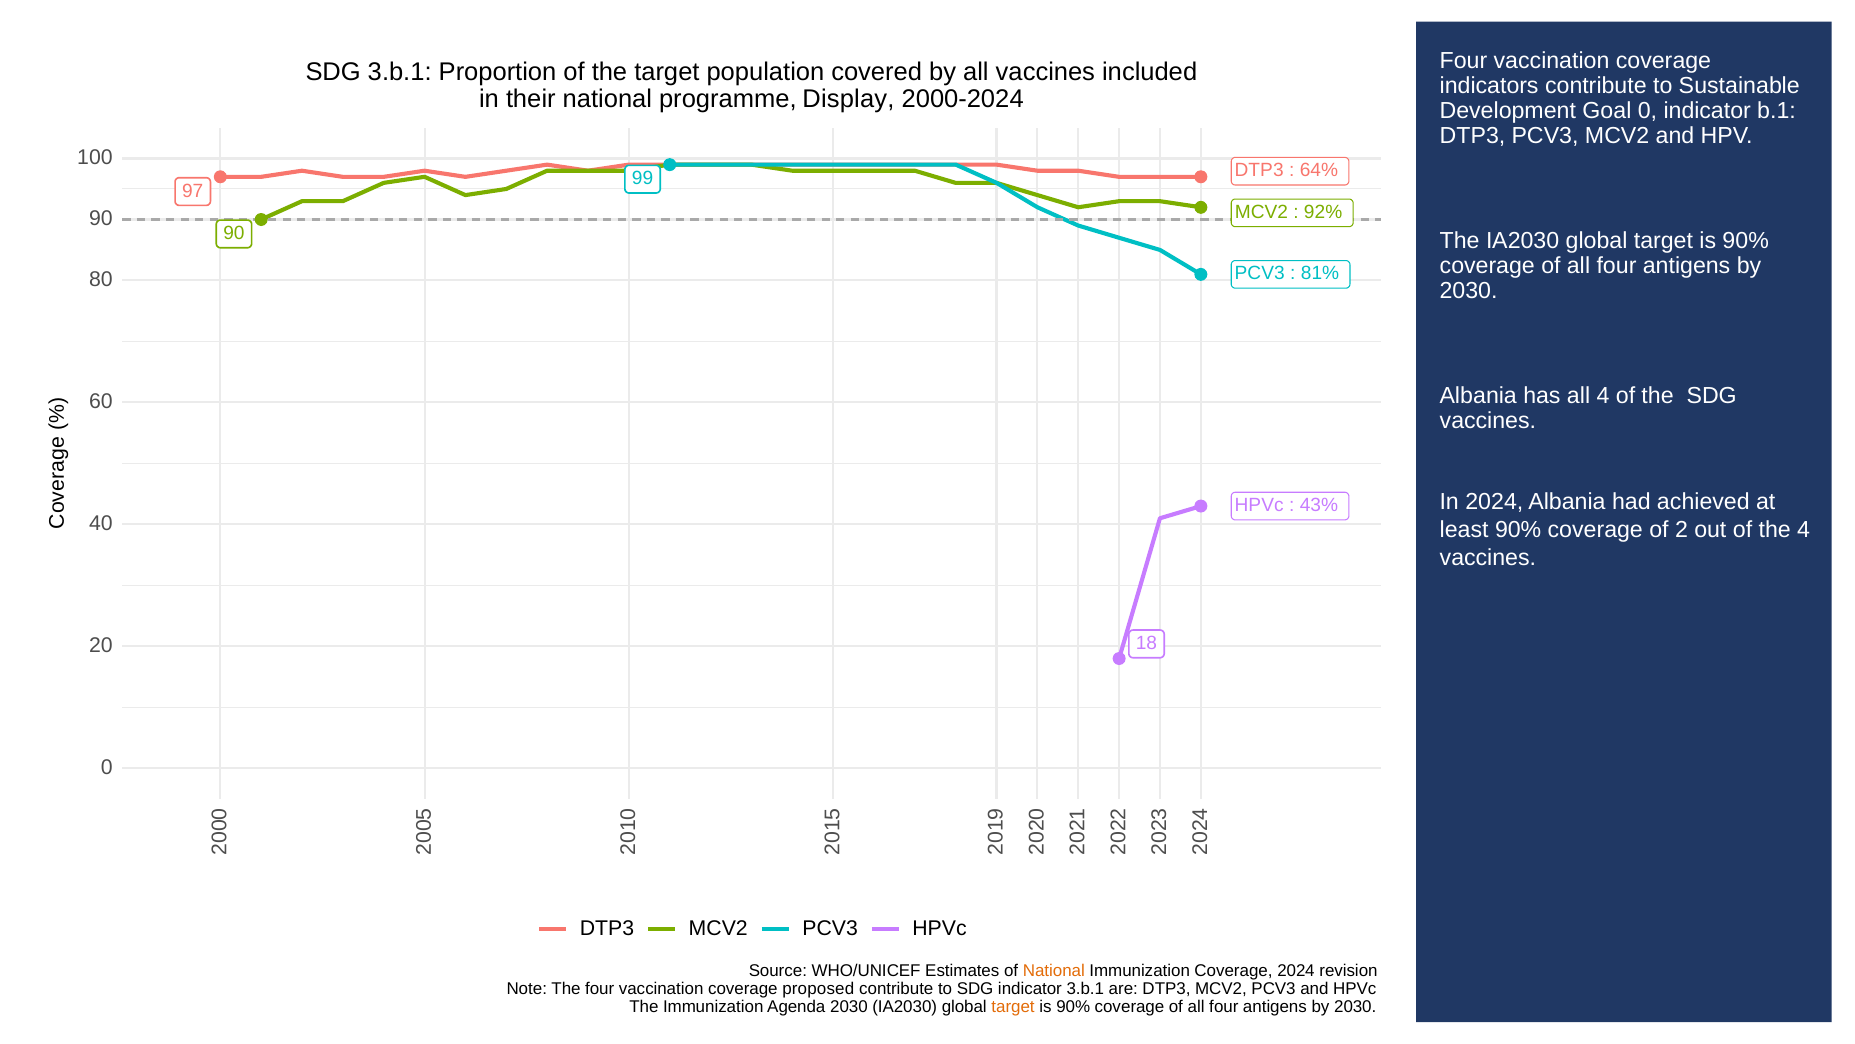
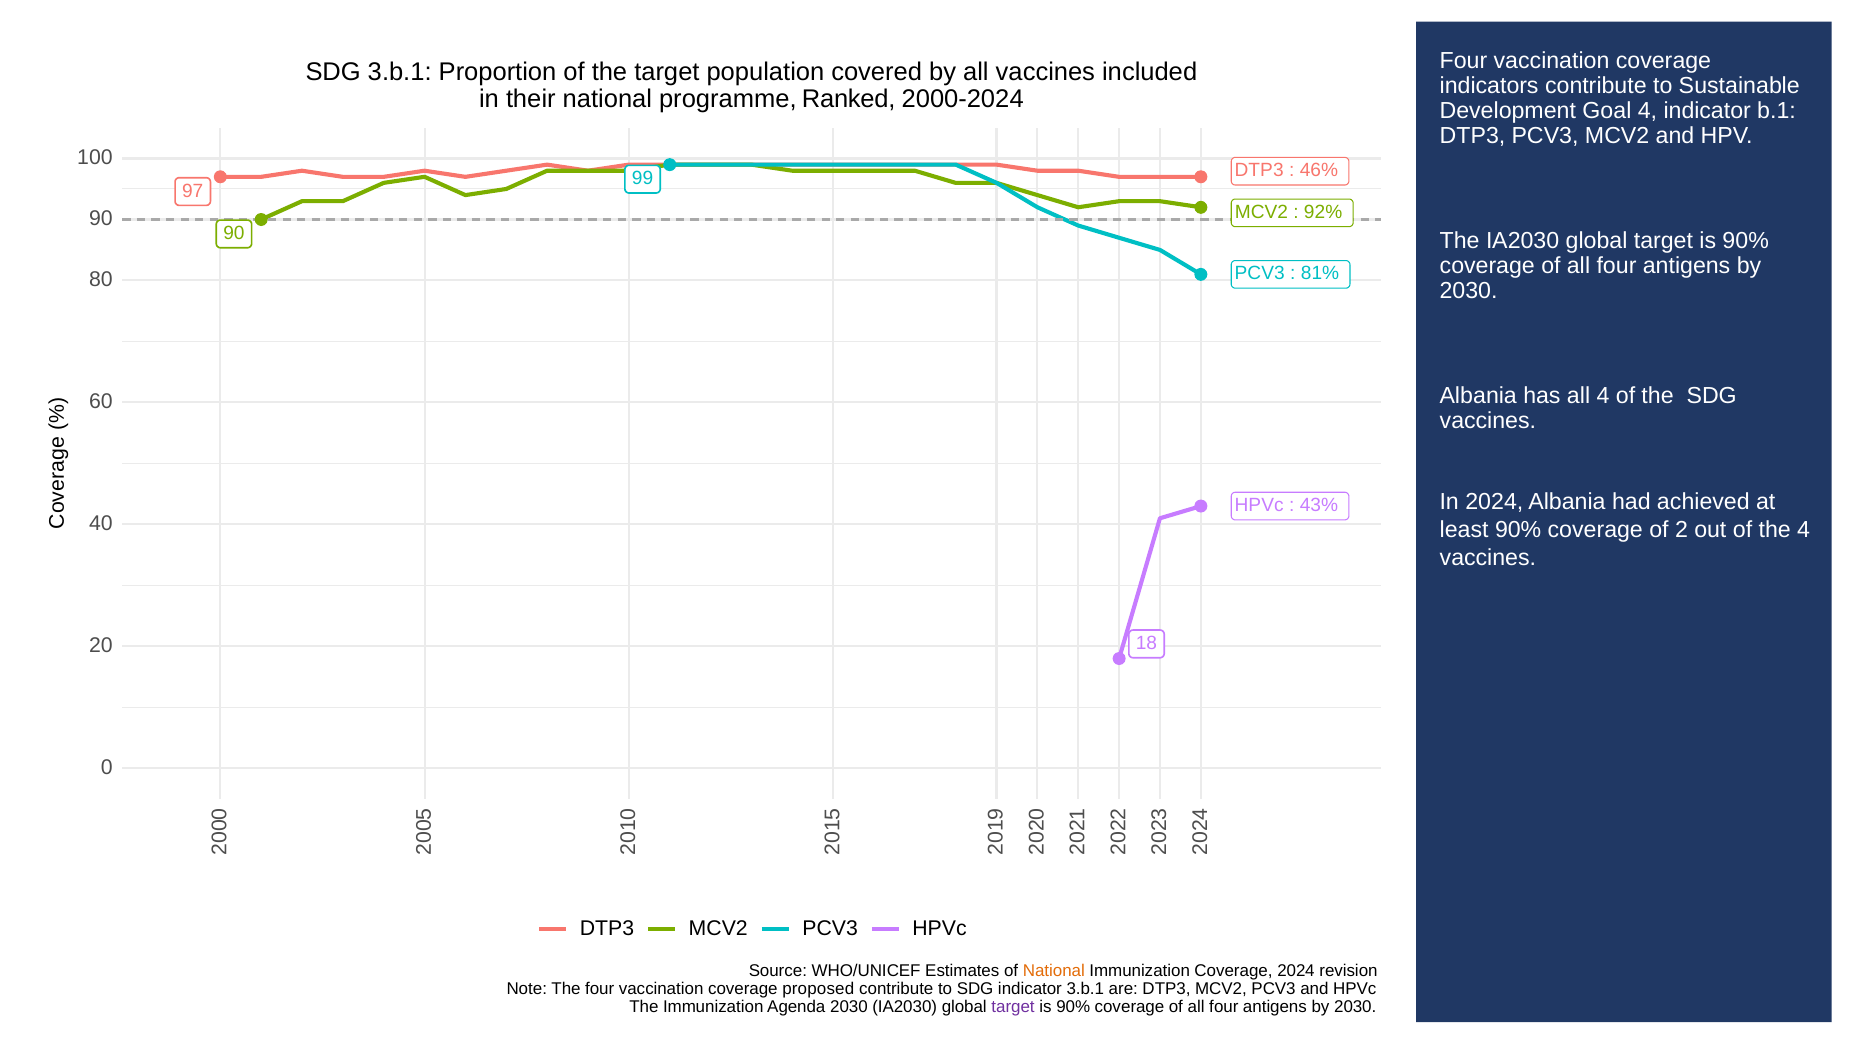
Display: Display -> Ranked (849, 99)
Goal 0: 0 -> 4 (1647, 111)
64%: 64% -> 46% (1319, 170)
target colour: orange -> purple (1013, 1007)
